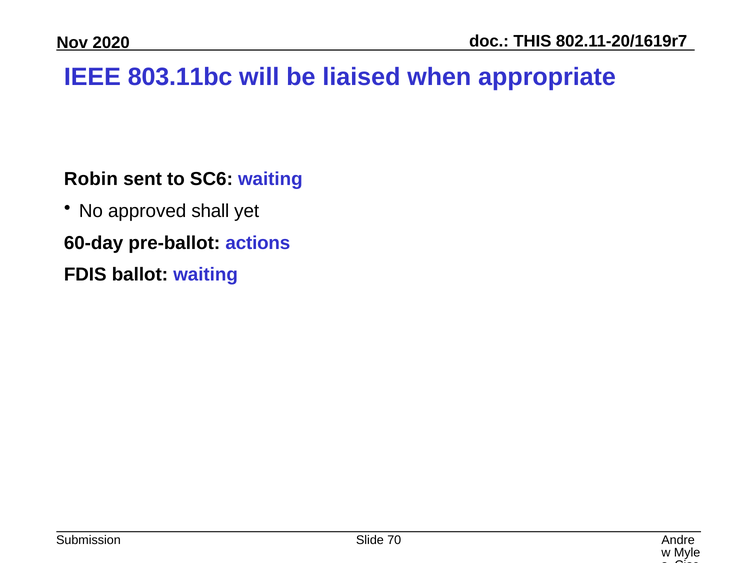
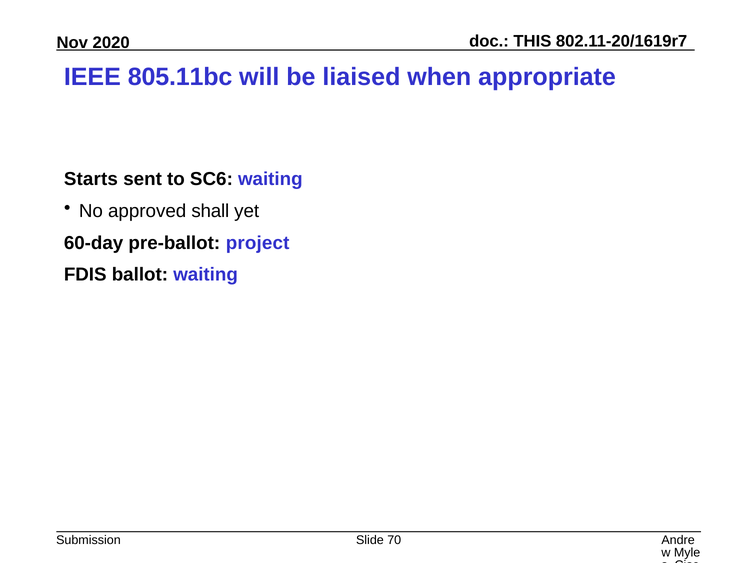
803.11bc: 803.11bc -> 805.11bc (180, 77)
Robin: Robin -> Starts (91, 179)
actions: actions -> project (258, 243)
